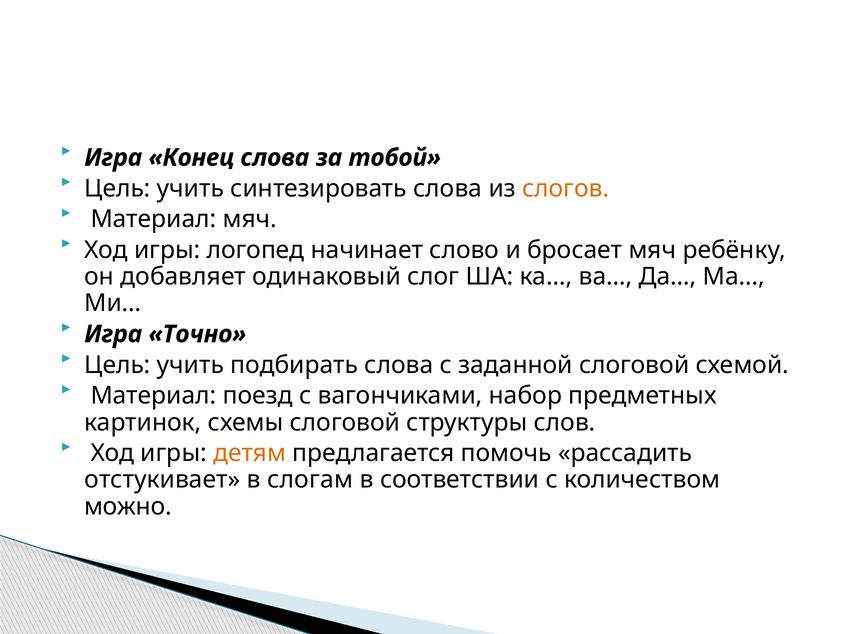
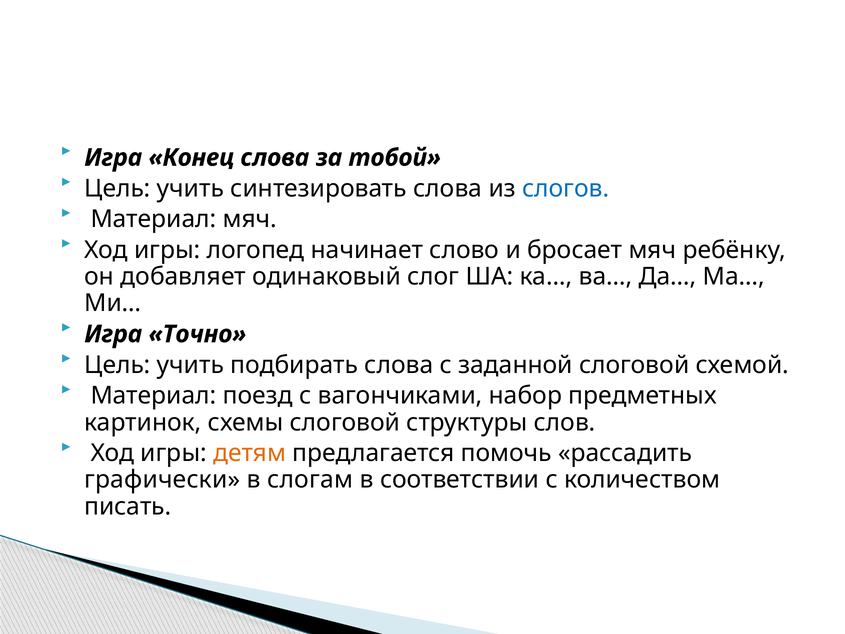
слогов colour: orange -> blue (566, 188)
отстукивает: отстукивает -> графически (162, 480)
можно: можно -> писать (128, 506)
